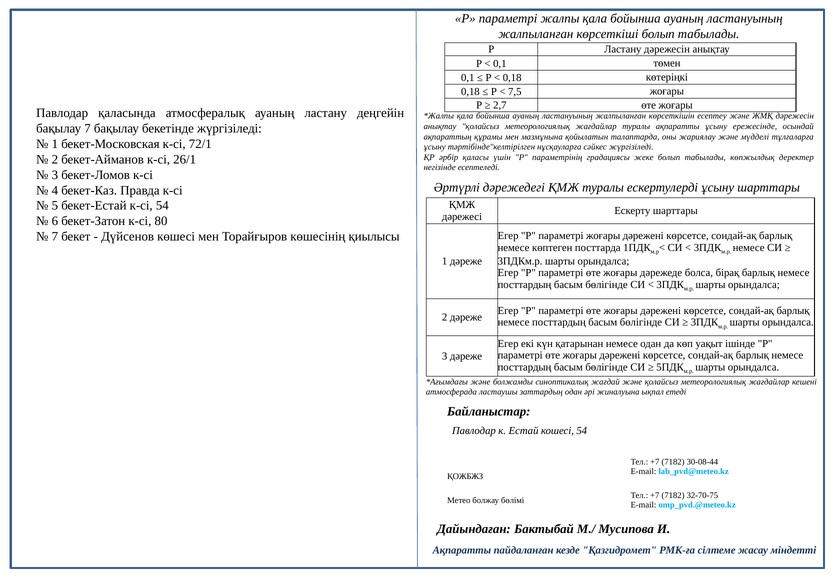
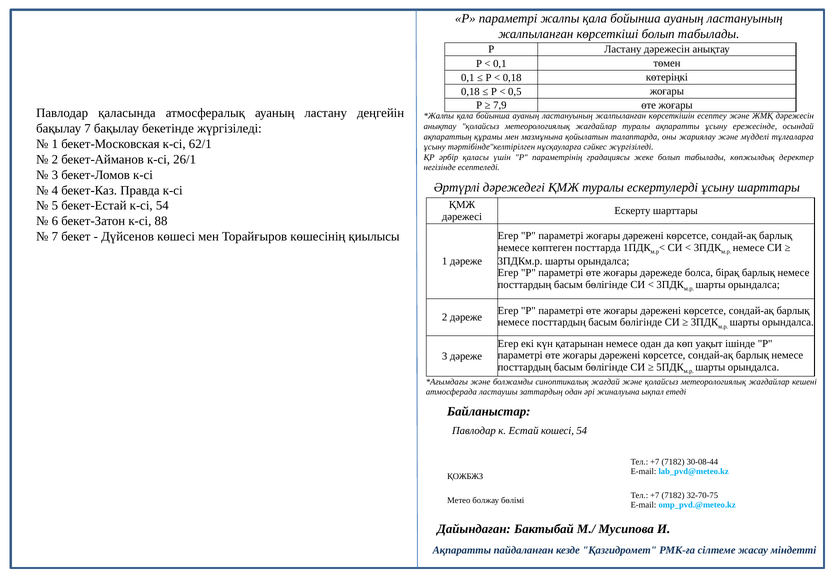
7,5: 7,5 -> 0,5 (515, 92)
2,7: 2,7 -> 7,9 (500, 105)
72/1: 72/1 -> 62/1 (200, 144)
80: 80 -> 88 (161, 221)
